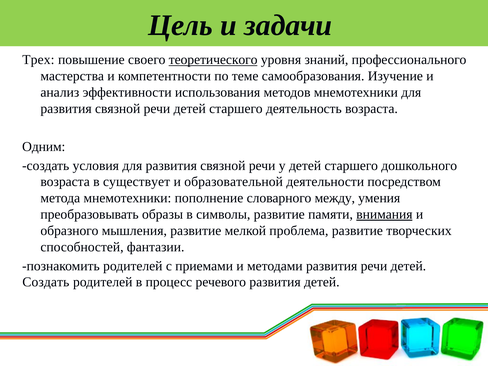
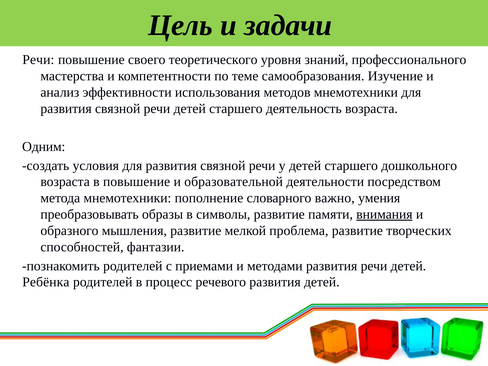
Трех: Трех -> Речи (38, 60)
теоретического underline: present -> none (213, 60)
в существует: существует -> повышение (137, 182)
между: между -> важно (335, 198)
Создать: Создать -> Ребёнка (46, 282)
